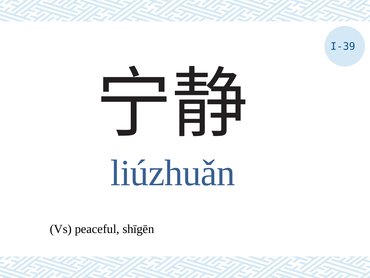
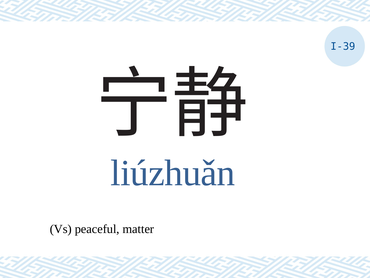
shīgēn: shīgēn -> matter (138, 229)
